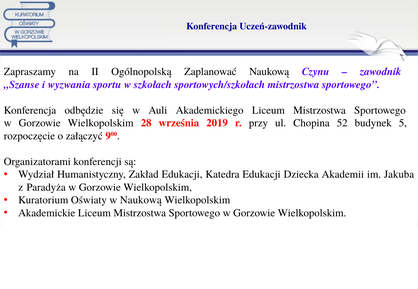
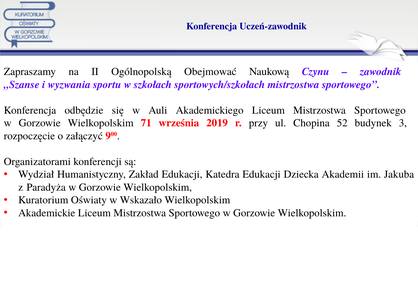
Zaplanować: Zaplanować -> Obejmować (210, 72)
28: 28 -> 71 (146, 123)
5: 5 -> 3 (403, 123)
w Naukową: Naukową -> Wskazało (141, 200)
